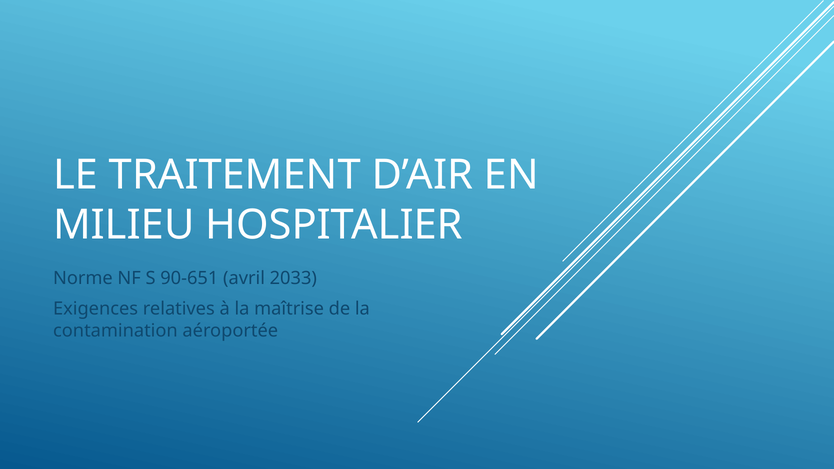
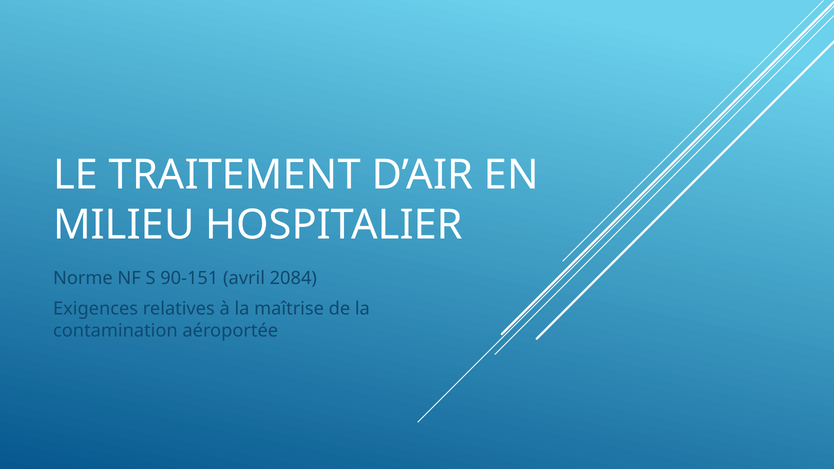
90-651: 90-651 -> 90-151 (189, 278)
2033: 2033 -> 2084 (293, 278)
